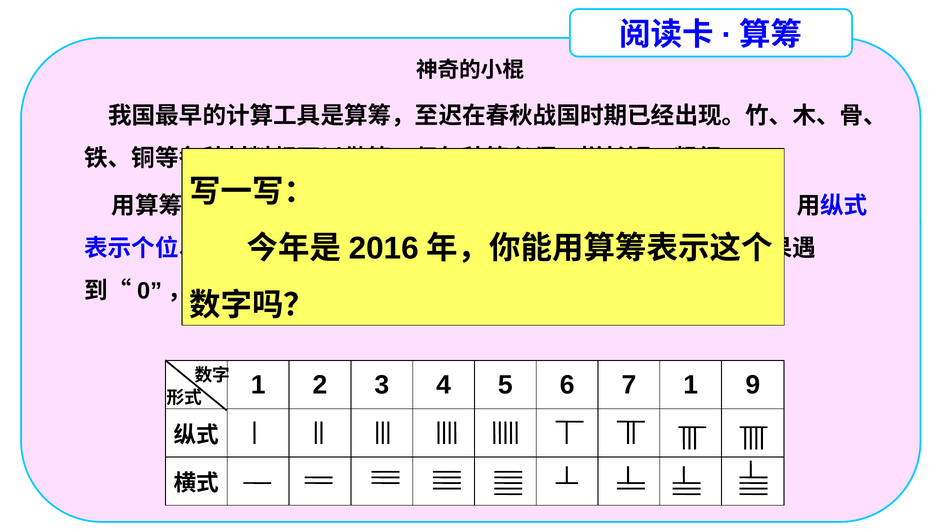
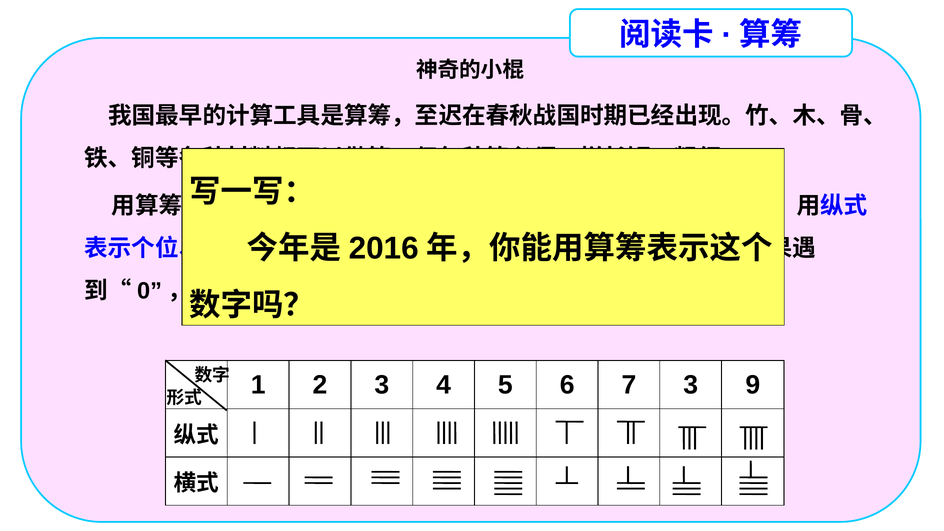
7 1: 1 -> 3 (691, 385)
